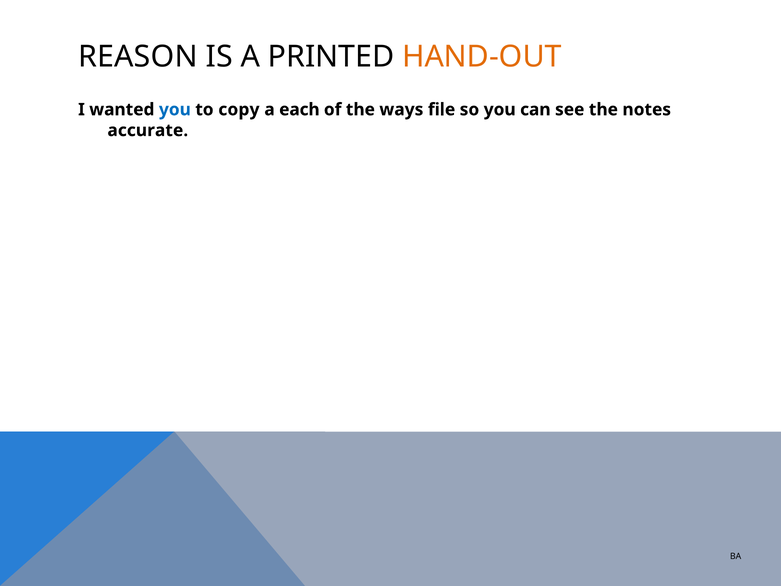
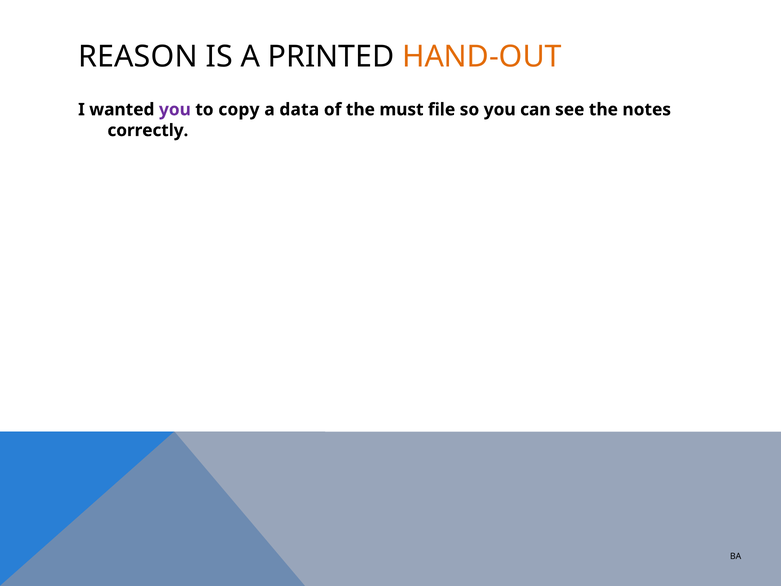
you colour: blue -> purple (175, 110)
each: each -> data (299, 110)
ways: ways -> must (401, 110)
accurate: accurate -> correctly (148, 130)
